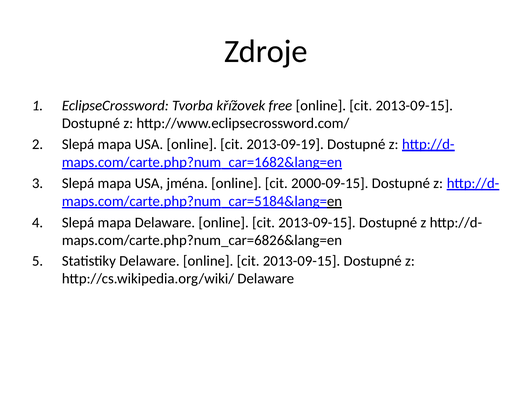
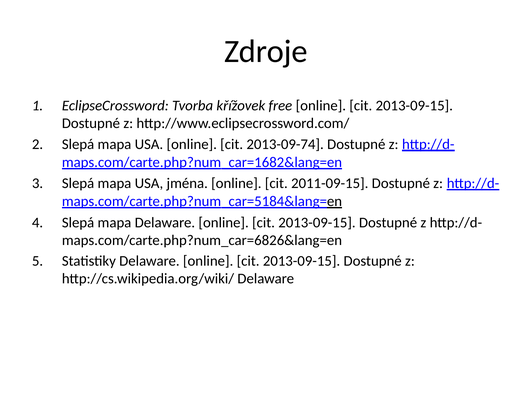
2013-09-19: 2013-09-19 -> 2013-09-74 (285, 144)
2000-09-15: 2000-09-15 -> 2011-09-15 (330, 183)
